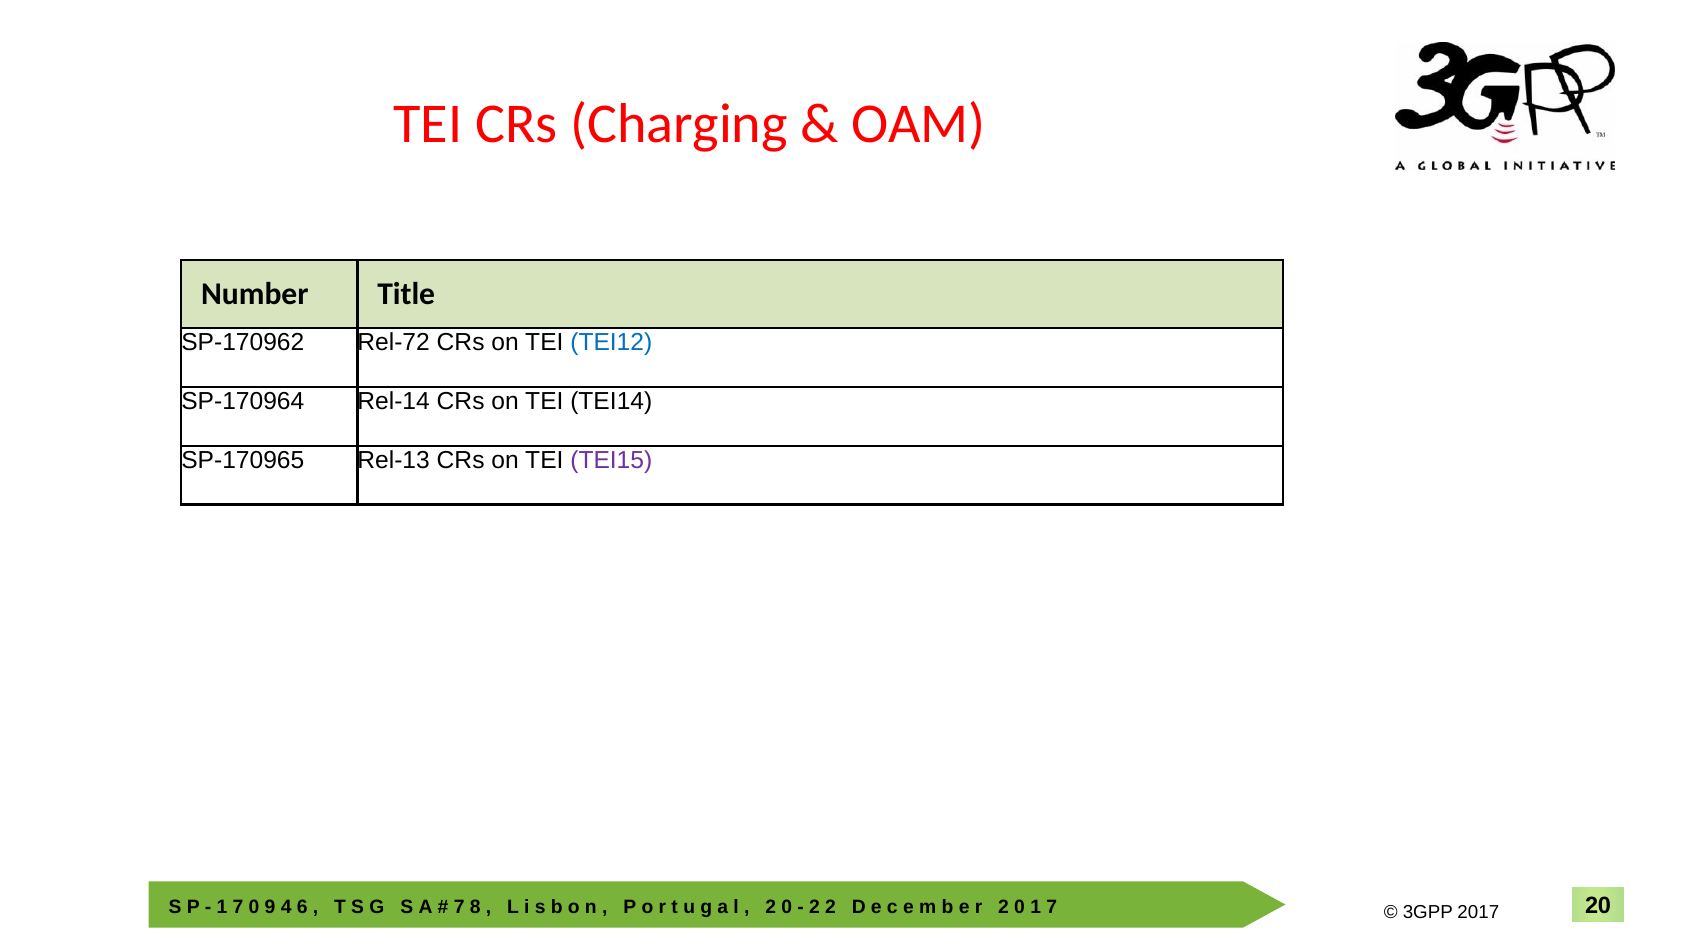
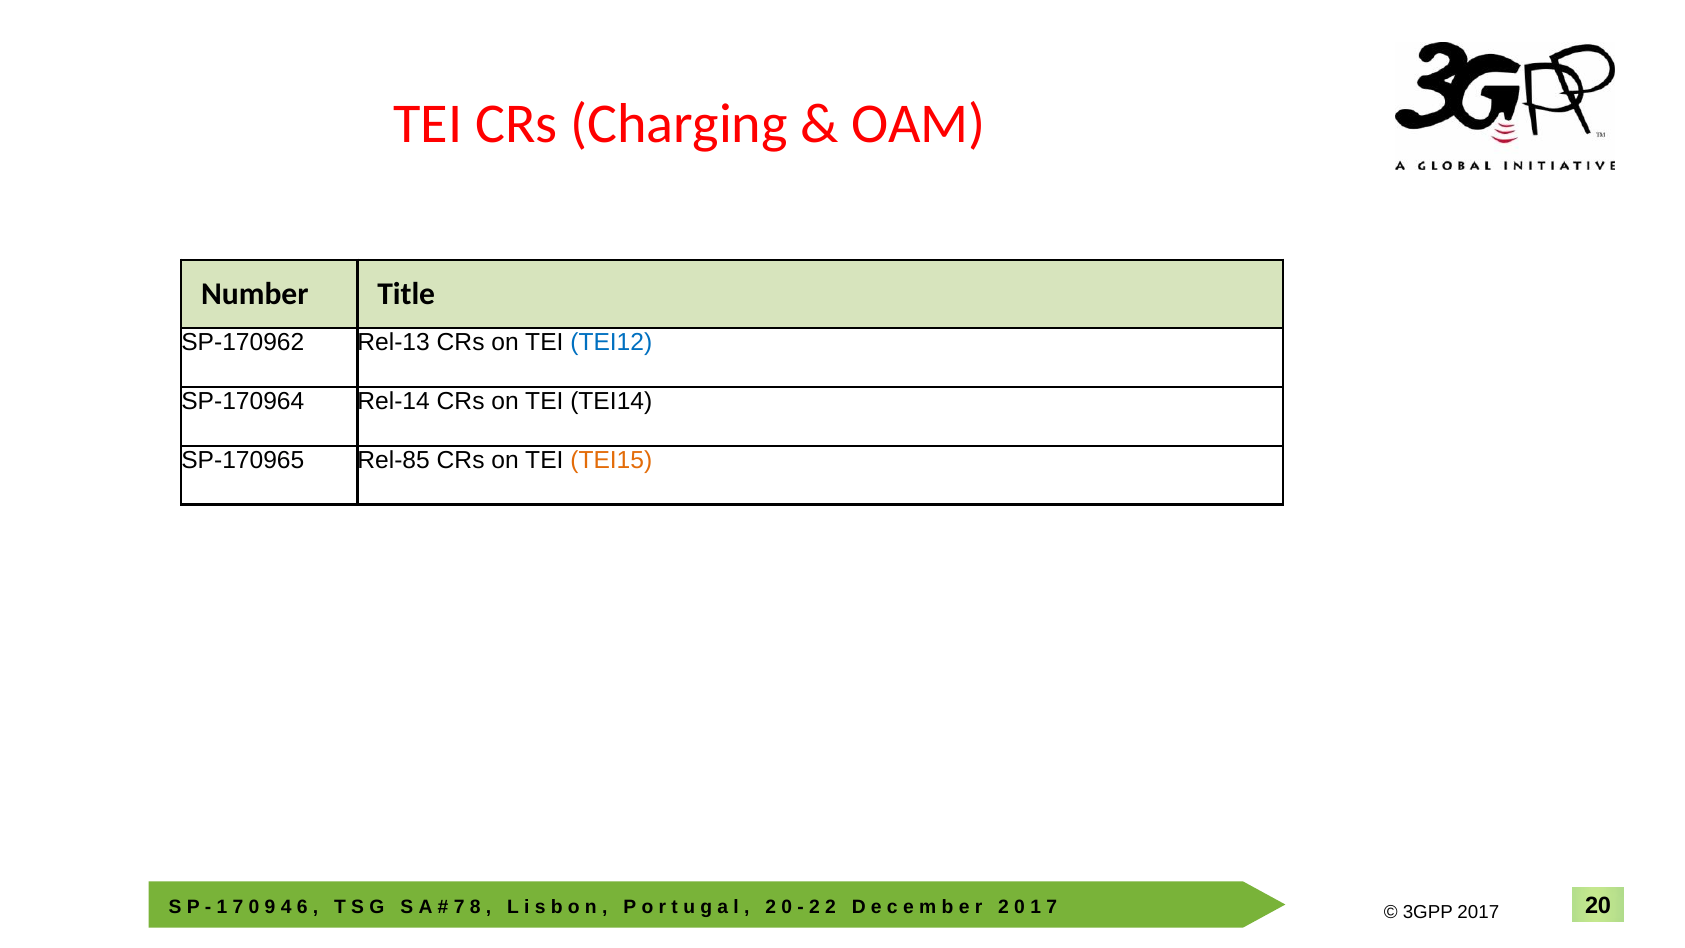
Rel-72: Rel-72 -> Rel-13 (394, 342)
Rel-13: Rel-13 -> Rel-85 (394, 460)
TEI15 colour: purple -> orange (611, 460)
